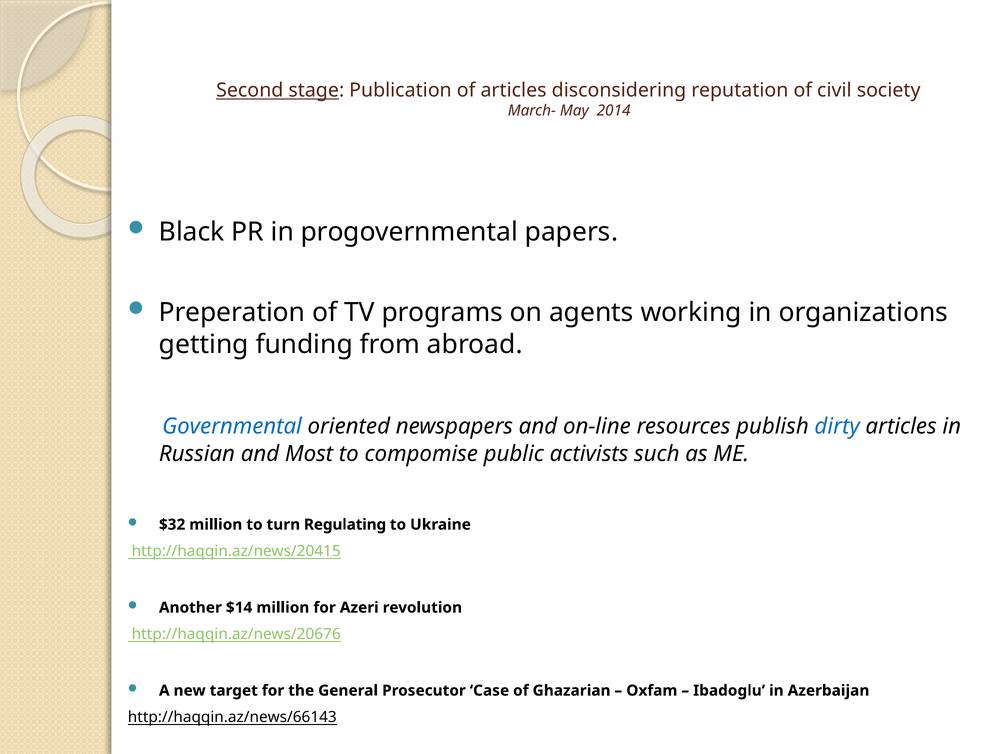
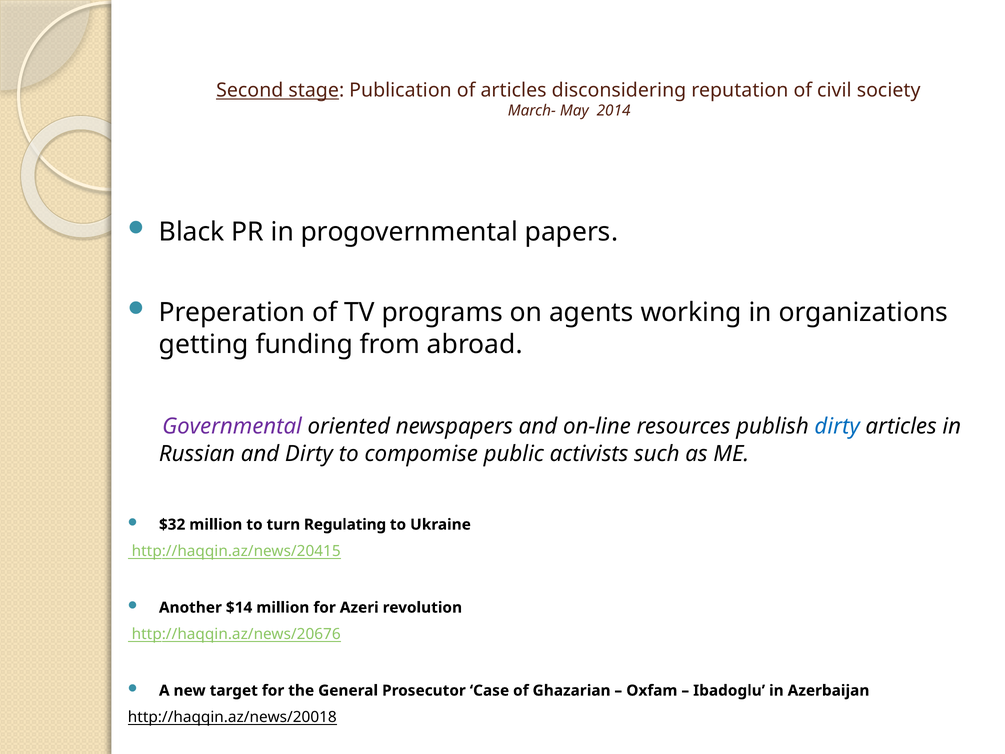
Governmental colour: blue -> purple (232, 426)
and Most: Most -> Dirty (309, 454)
http://haqqin.az/news/66143: http://haqqin.az/news/66143 -> http://haqqin.az/news/20018 (232, 717)
